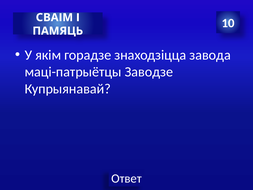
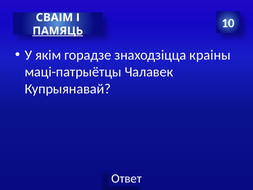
ПАМЯЦЬ underline: none -> present (58, 31)
завода: завода -> краіны (210, 55)
Заводзе: Заводзе -> Чалавек (149, 72)
